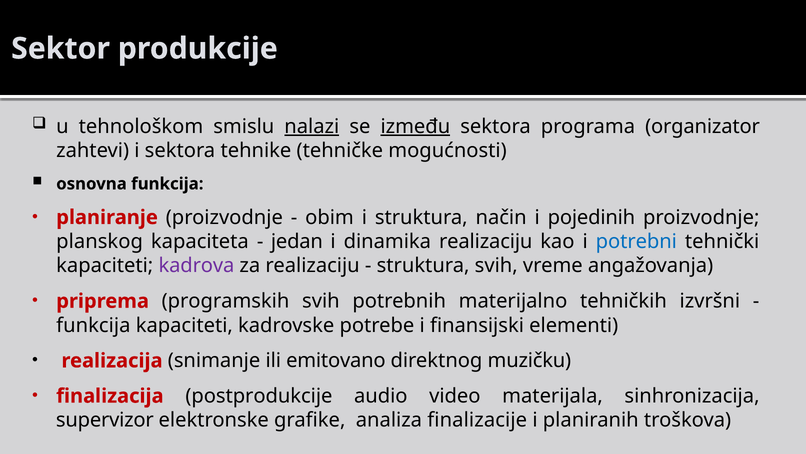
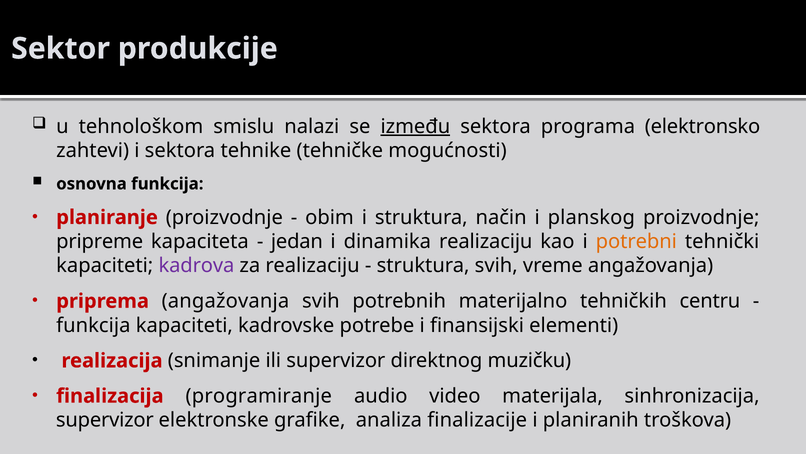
nalazi underline: present -> none (312, 126)
organizator: organizator -> elektronsko (703, 126)
pojedinih: pojedinih -> planskog (591, 217)
planskog: planskog -> pripreme (100, 241)
potrebni colour: blue -> orange (636, 241)
priprema programskih: programskih -> angažovanja (225, 301)
izvršni: izvršni -> centru (710, 301)
ili emitovano: emitovano -> supervizor (336, 360)
postprodukcije: postprodukcije -> programiranje (259, 396)
